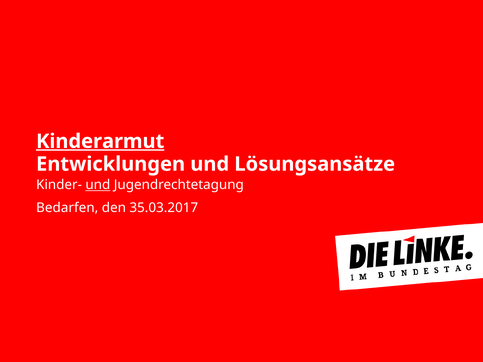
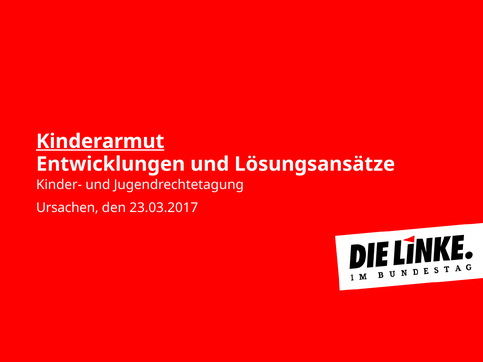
und underline: present -> none (98, 185)
Bedarfen: Bedarfen -> Ursachen (67, 208)
35.03.2017: 35.03.2017 -> 23.03.2017 (164, 208)
